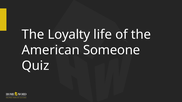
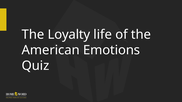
Someone: Someone -> Emotions (112, 50)
